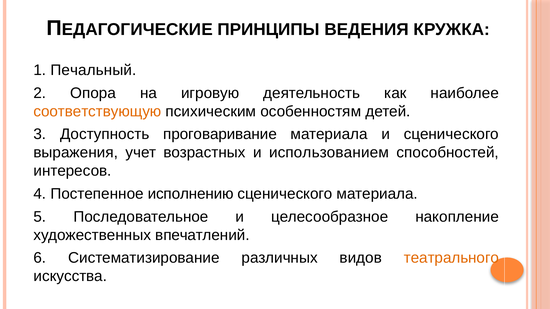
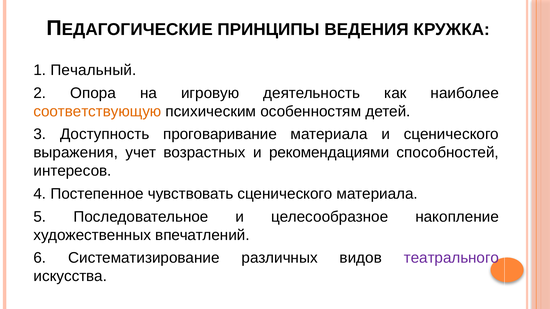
использованием: использованием -> рекомендациями (329, 153)
исполнению: исполнению -> чувствовать (191, 194)
театрального colour: orange -> purple (451, 258)
